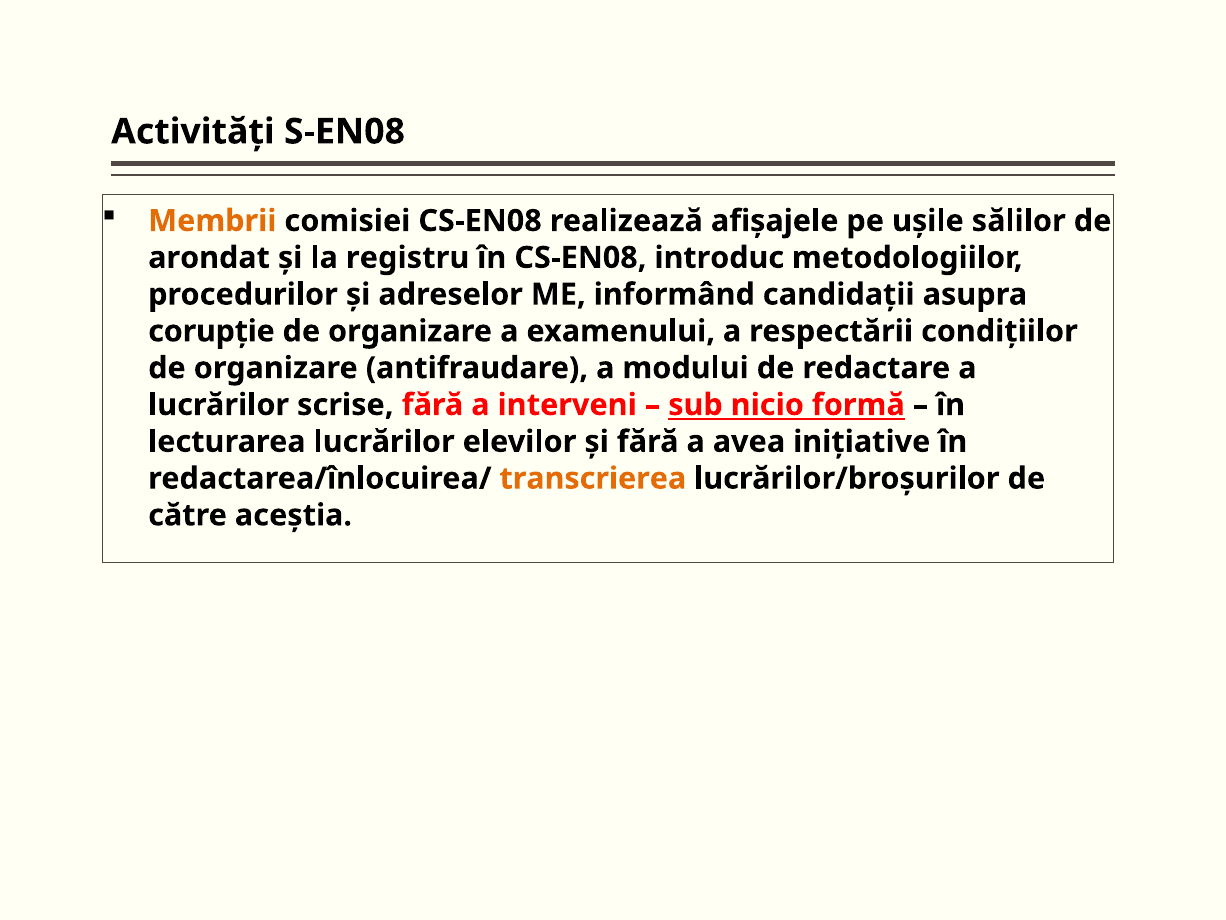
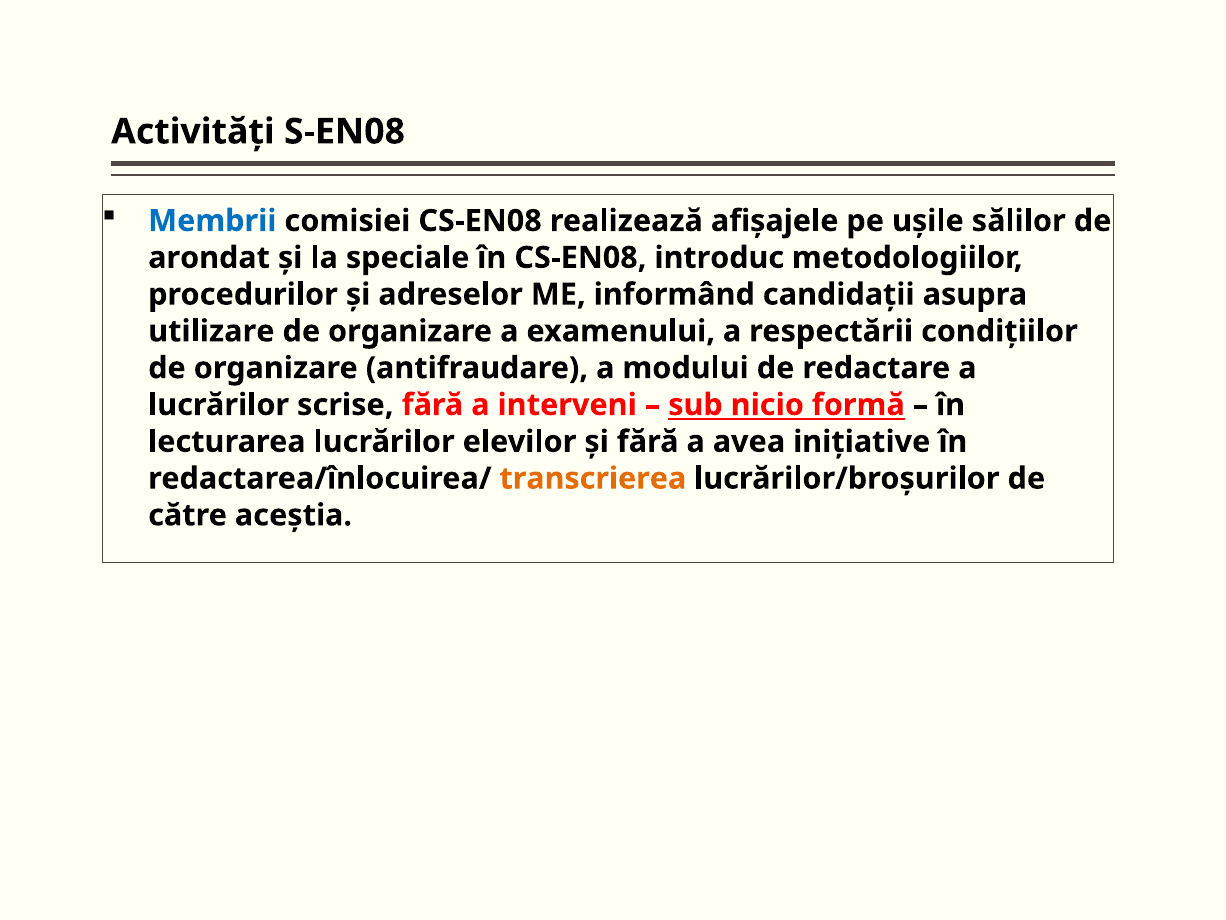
Membrii colour: orange -> blue (212, 221)
registru: registru -> speciale (408, 258)
corupţie: corupţie -> utilizare (211, 331)
